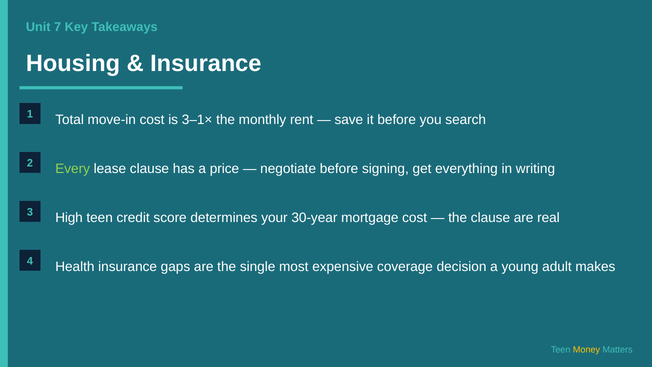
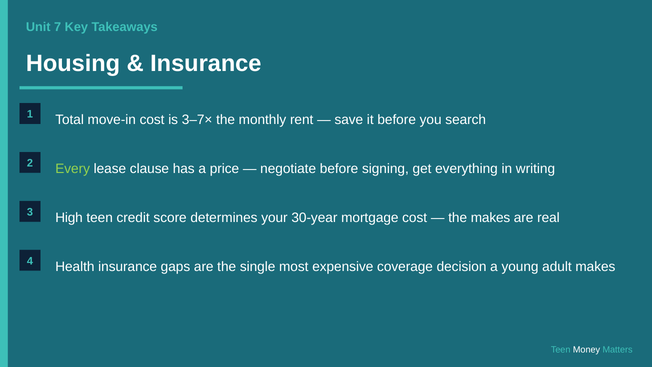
3–1×: 3–1× -> 3–7× (197, 120)
the clause: clause -> makes (491, 218)
Money colour: yellow -> white (587, 349)
